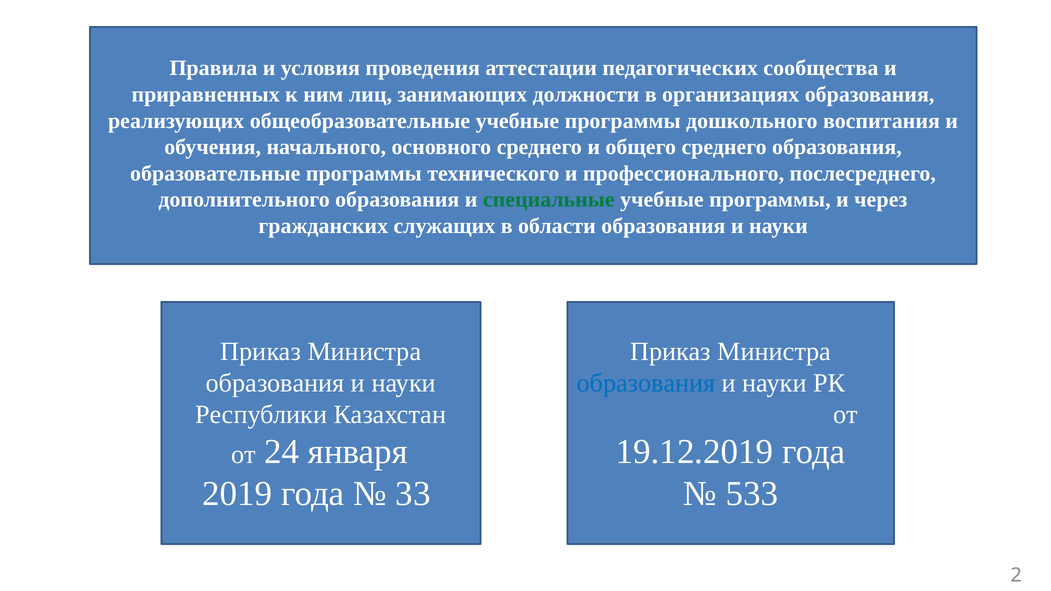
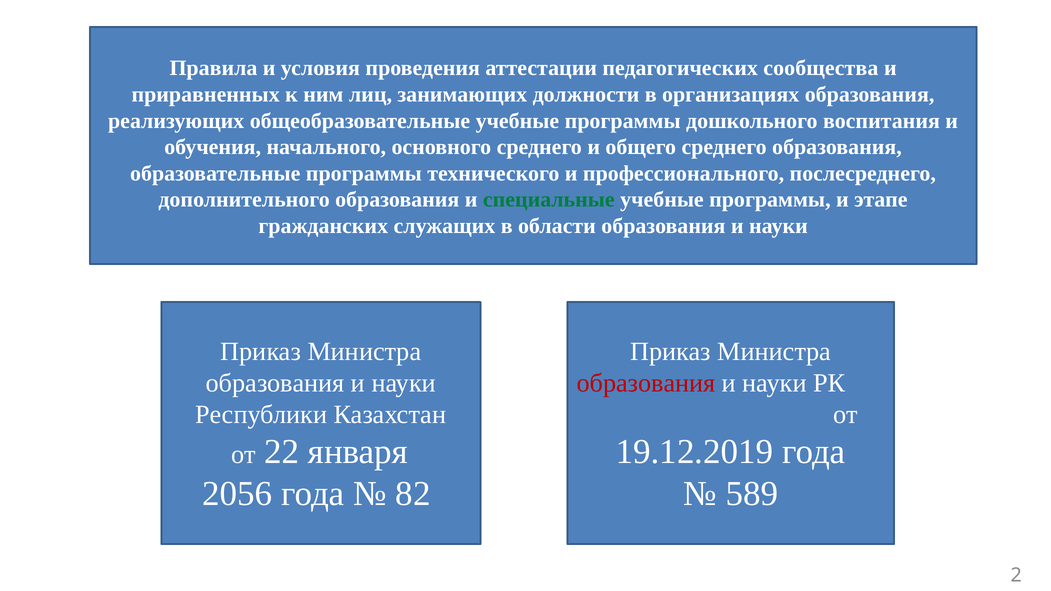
через: через -> этапе (881, 200)
образования colour: blue -> red (646, 383)
24: 24 -> 22 (282, 452)
2019: 2019 -> 2056 (237, 494)
33: 33 -> 82 (413, 494)
533: 533 -> 589 (752, 494)
